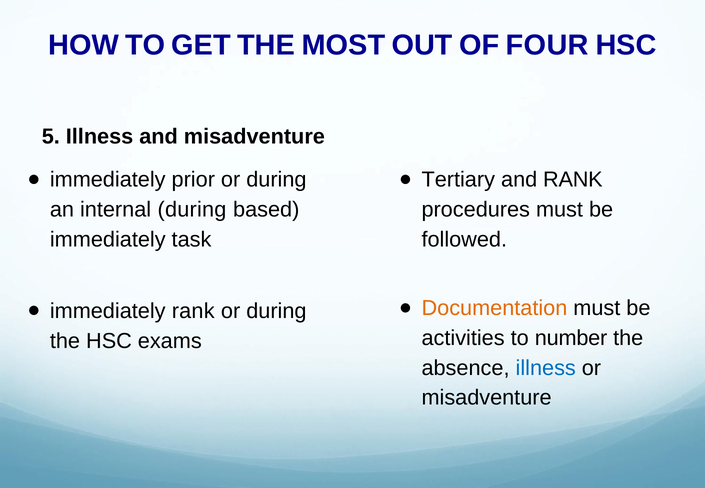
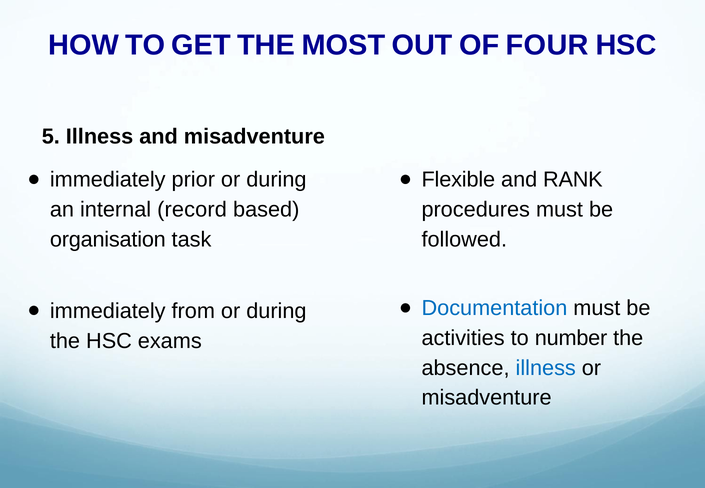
Tertiary: Tertiary -> Flexible (458, 180)
internal during: during -> record (192, 210)
immediately: immediately -> organisation (108, 240)
Documentation colour: orange -> blue (494, 308)
immediately rank: rank -> from (193, 311)
